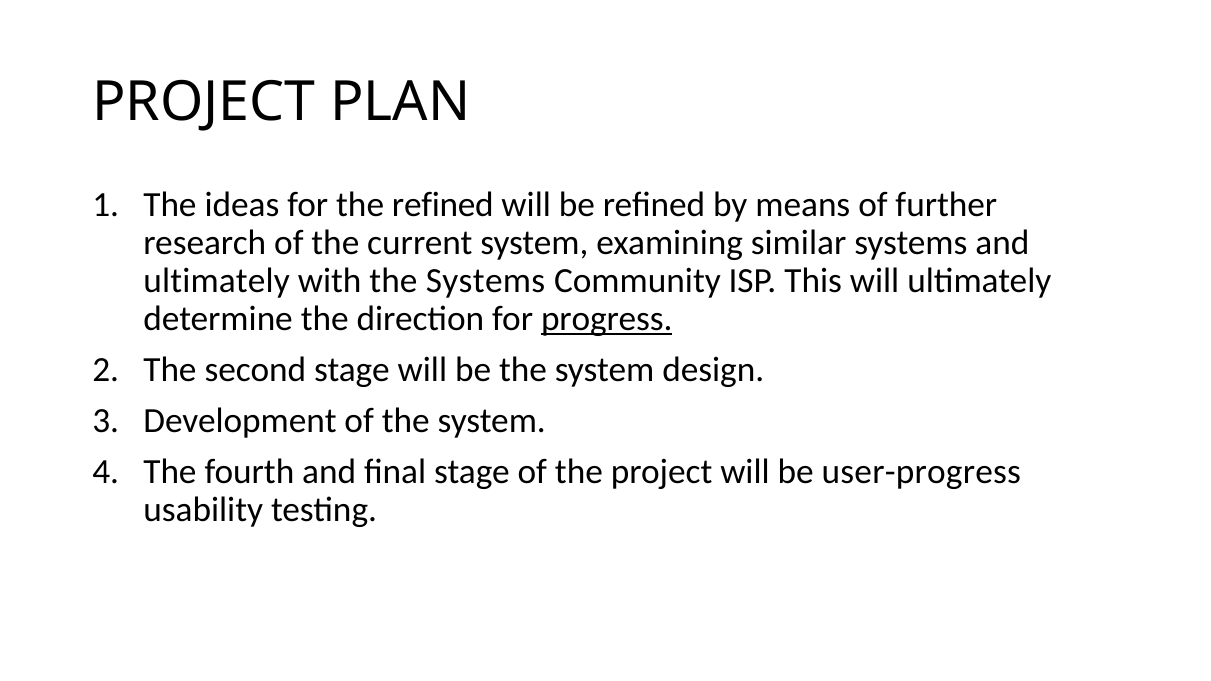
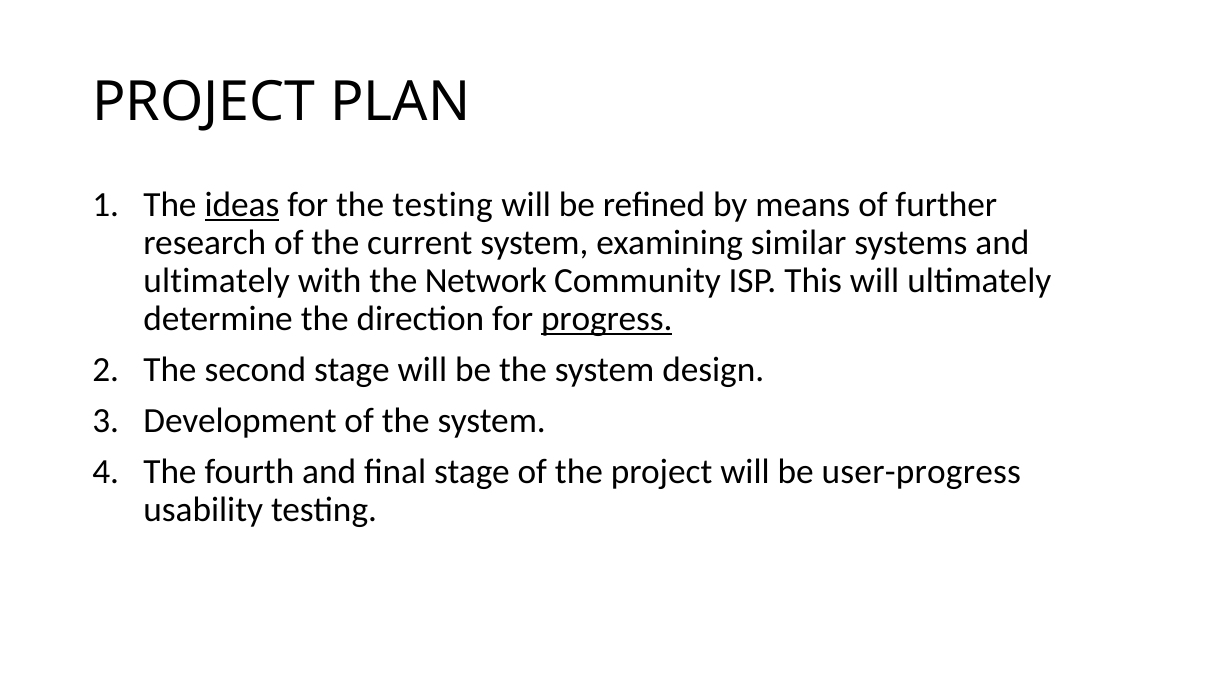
ideas underline: none -> present (242, 205)
the refined: refined -> testing (443, 205)
the Systems: Systems -> Network (486, 281)
